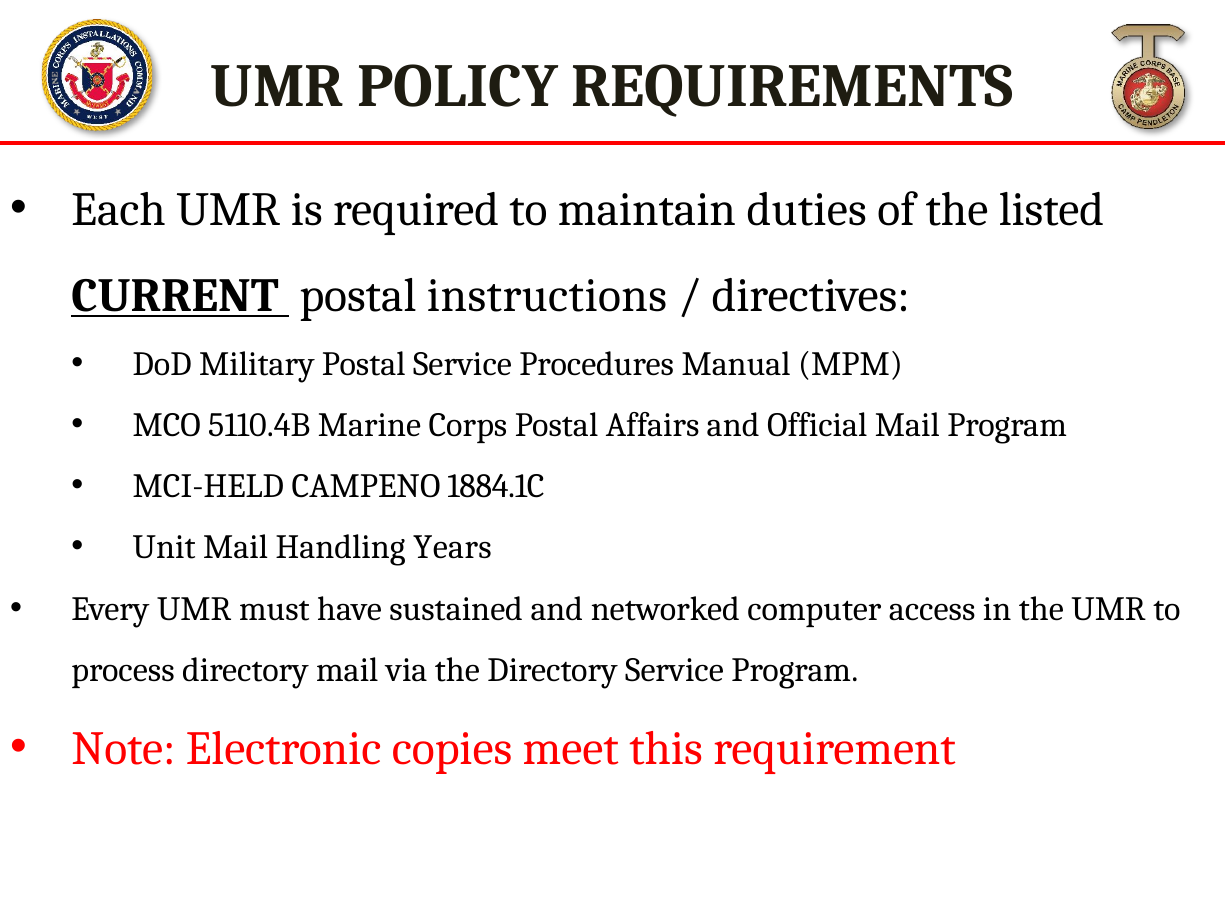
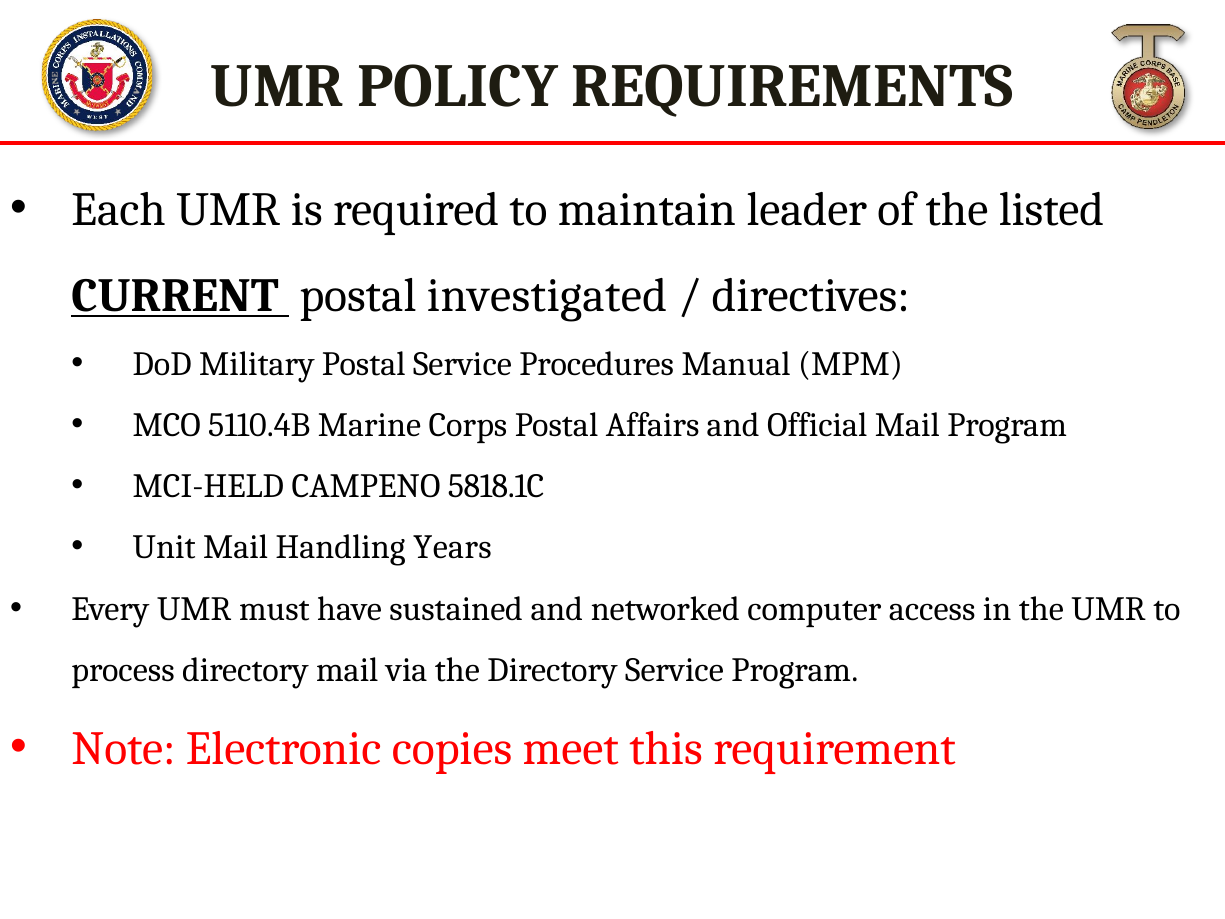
duties: duties -> leader (807, 209)
instructions: instructions -> investigated (547, 295)
1884.1C: 1884.1C -> 5818.1C (496, 486)
